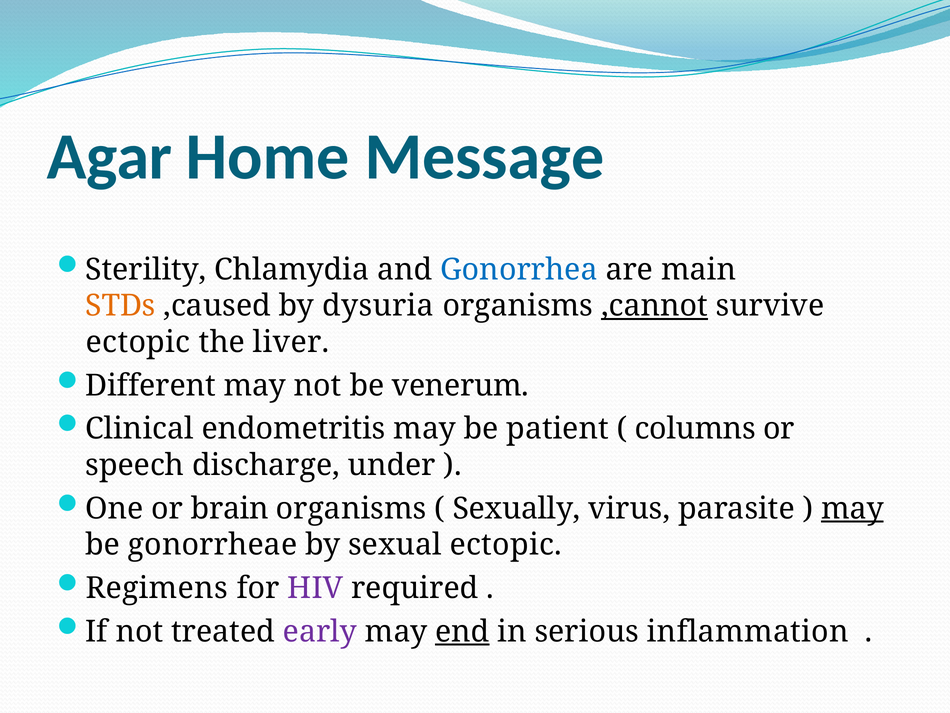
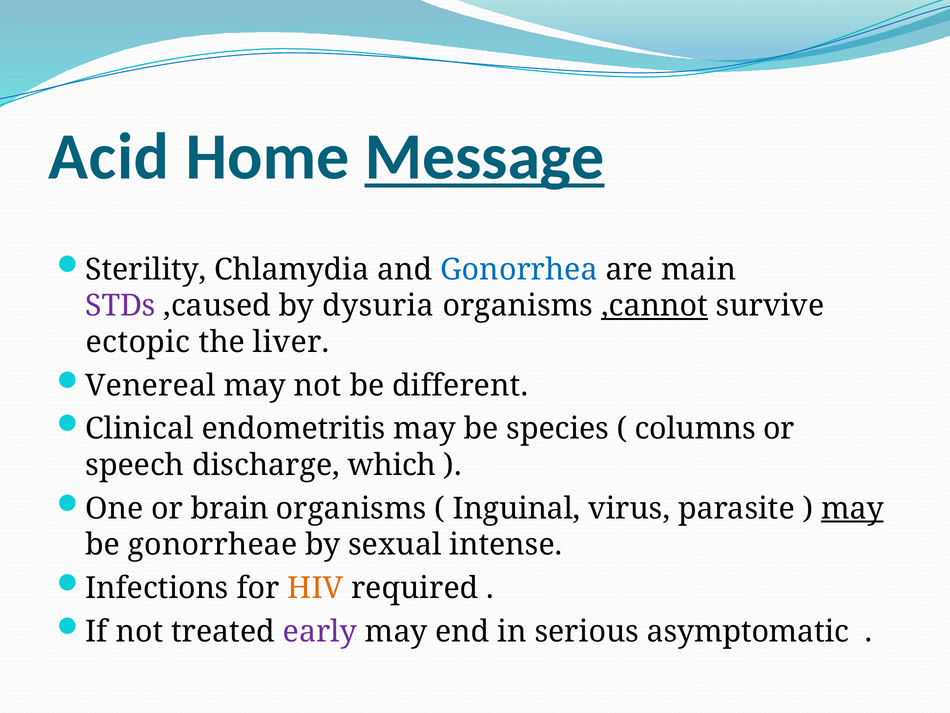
Agar: Agar -> Acid (109, 157)
Message underline: none -> present (484, 157)
STDs colour: orange -> purple (121, 306)
Different: Different -> Venereal (151, 385)
venerum: venerum -> different (460, 385)
patient: patient -> species (558, 429)
under: under -> which (392, 465)
Sexually: Sexually -> Inguinal (517, 508)
sexual ectopic: ectopic -> intense (506, 545)
Regimens: Regimens -> Infections (157, 588)
HIV colour: purple -> orange (315, 588)
end underline: present -> none (462, 631)
inflammation: inflammation -> asymptomatic (748, 631)
